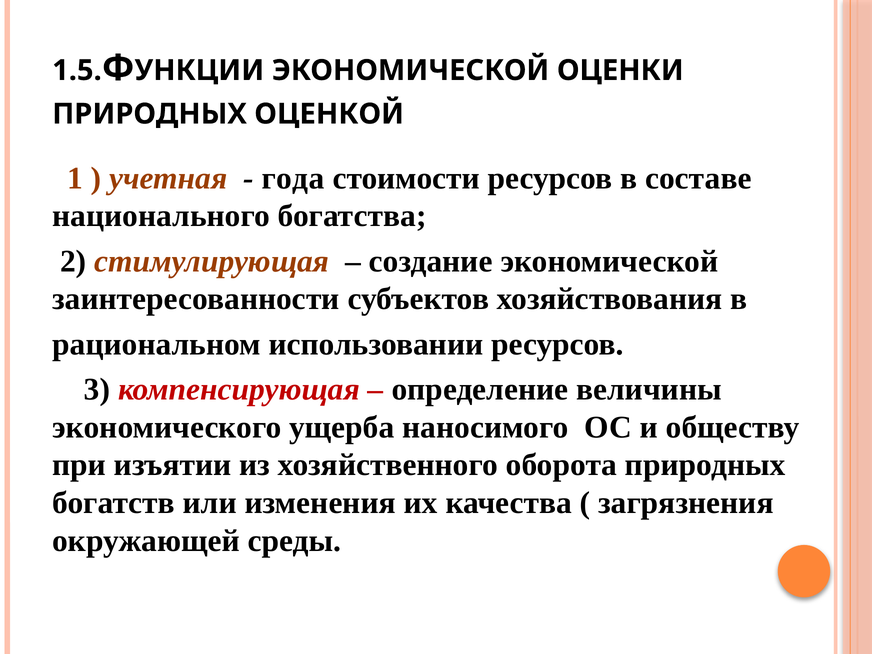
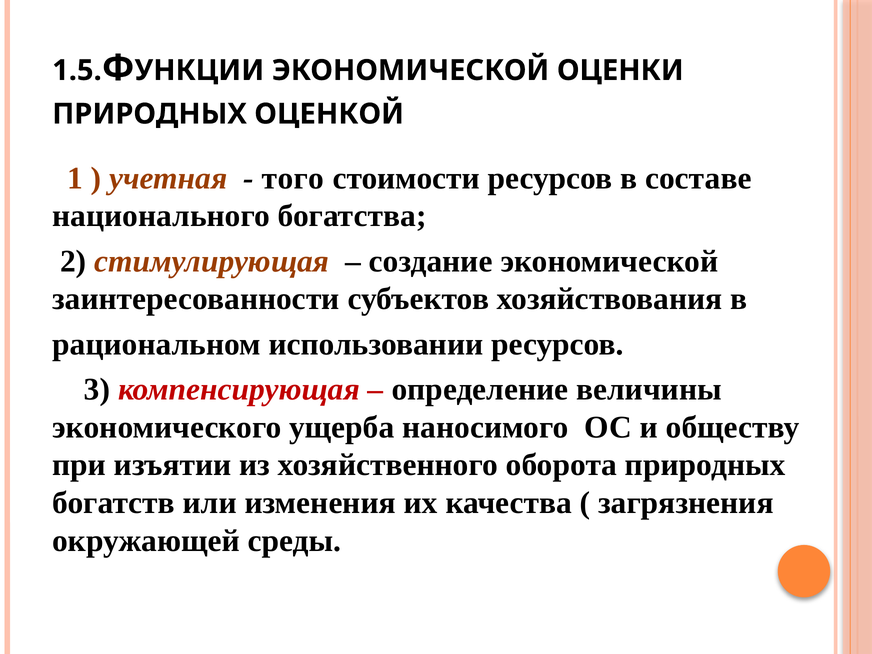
года: года -> того (293, 178)
